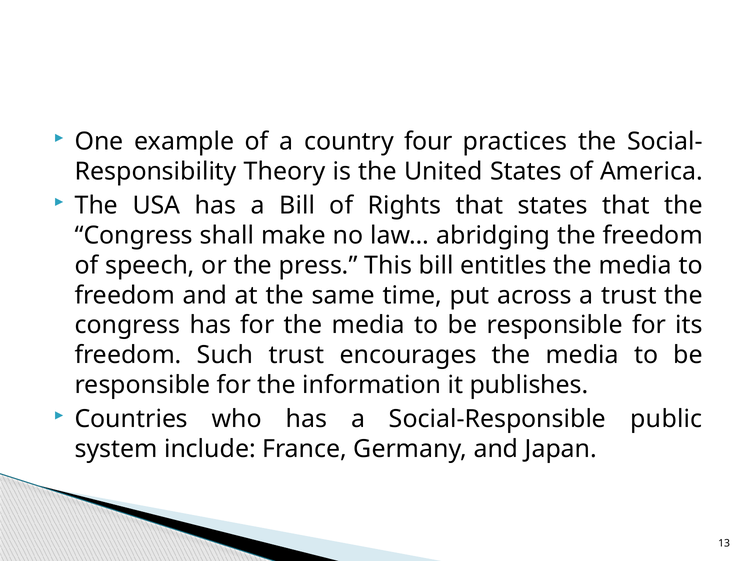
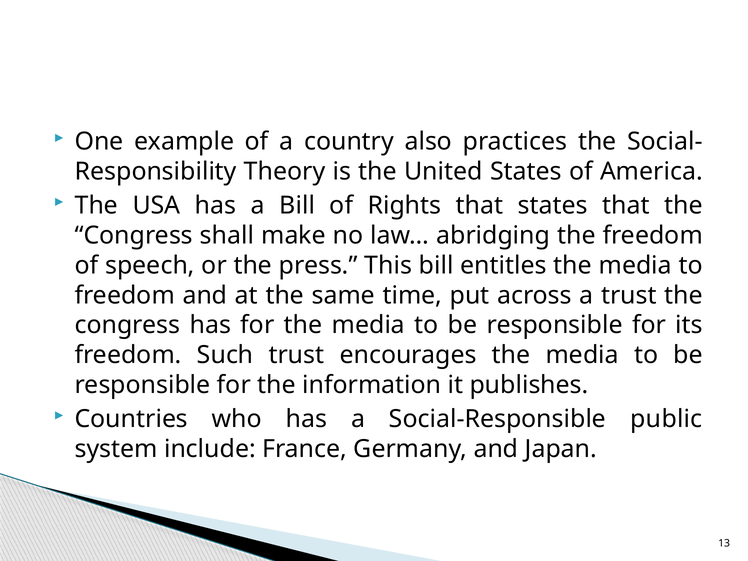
four: four -> also (428, 142)
